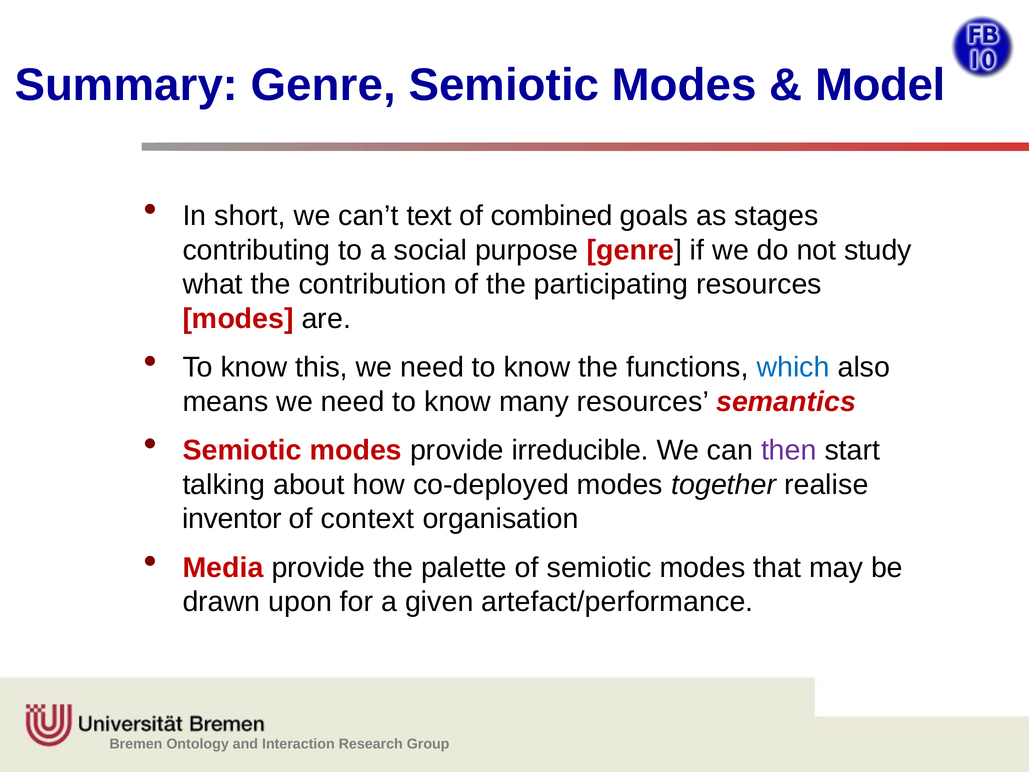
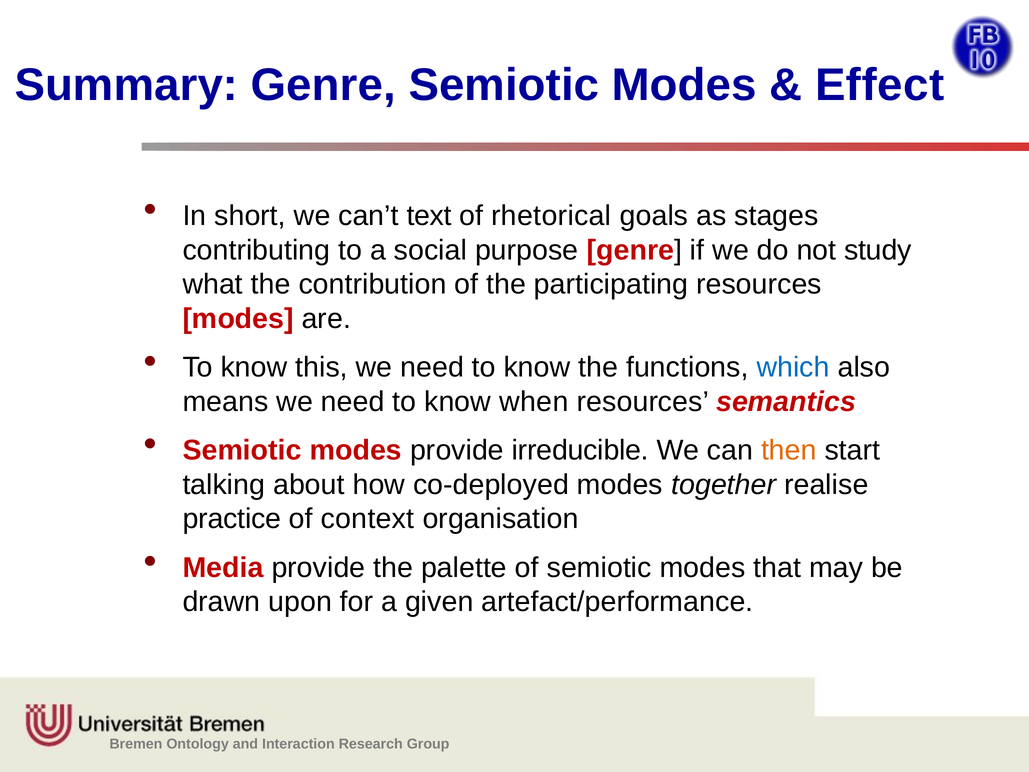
Model: Model -> Effect (880, 85)
combined: combined -> rhetorical (551, 216)
many: many -> when (534, 402)
then colour: purple -> orange (789, 450)
inventor: inventor -> practice (232, 519)
